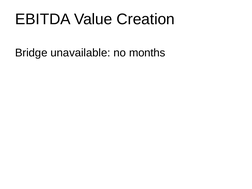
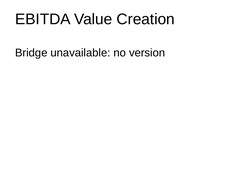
months: months -> version (147, 53)
